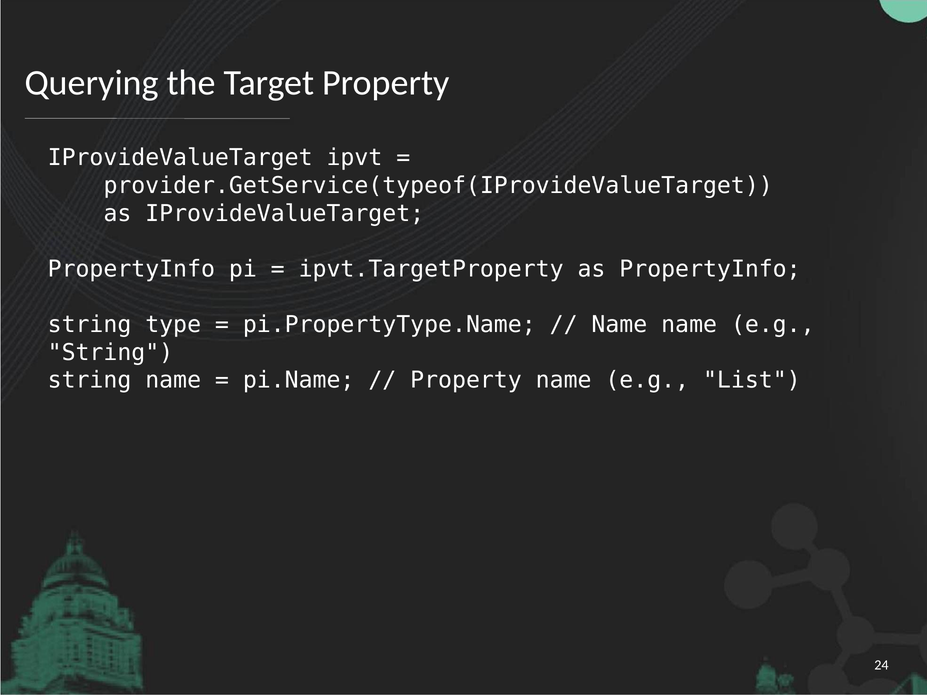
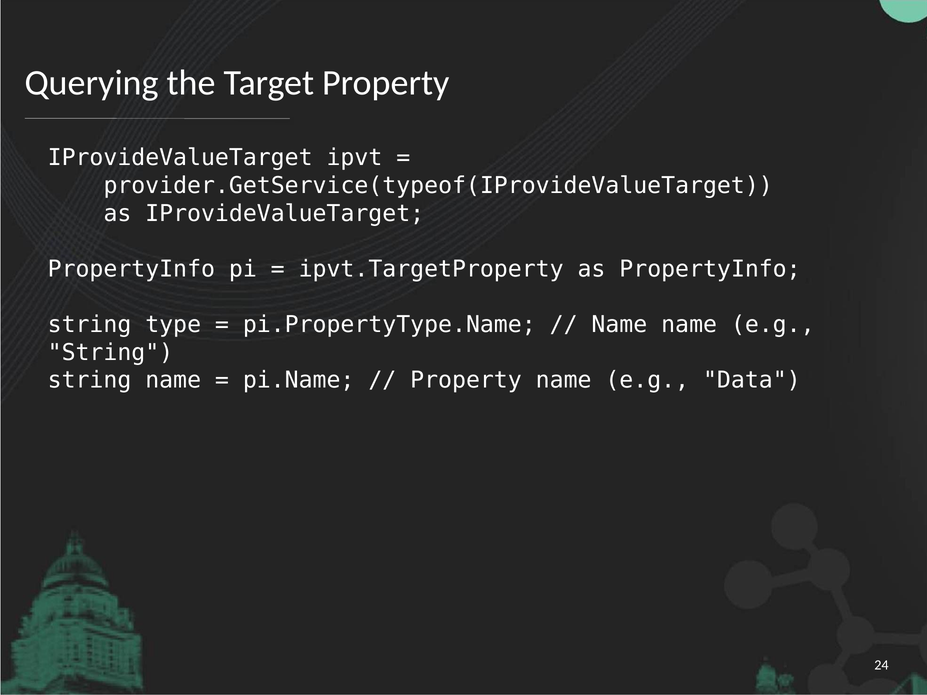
List: List -> Data (752, 380)
